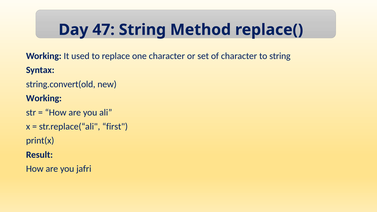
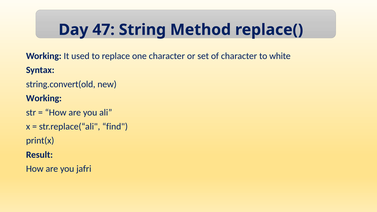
to string: string -> white (280, 56)
first: first -> find (115, 127)
